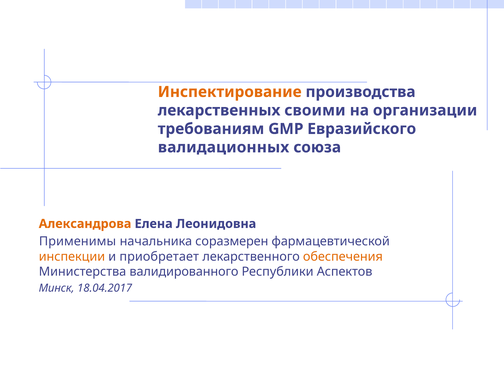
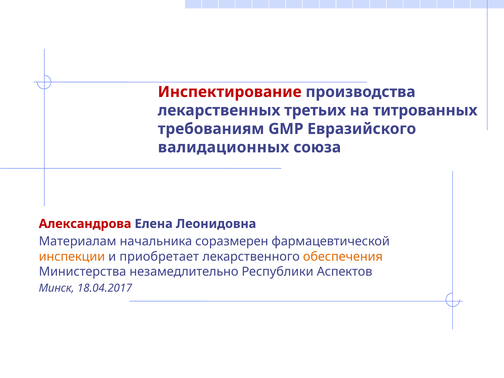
Инспектирование colour: orange -> red (230, 92)
своими: своими -> третьих (315, 110)
организации: организации -> титрованных (425, 110)
Александрова colour: orange -> red (85, 224)
Применимы: Применимы -> Материалам (78, 241)
валидированного: валидированного -> незамедлительно (184, 272)
